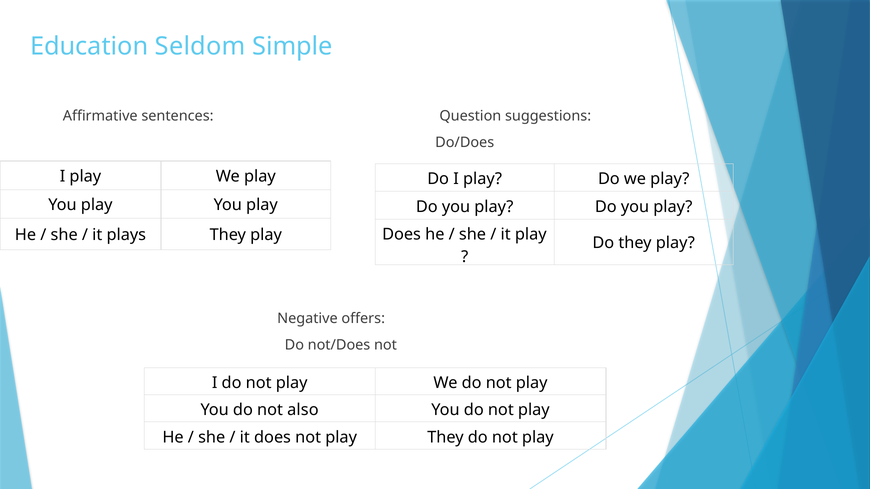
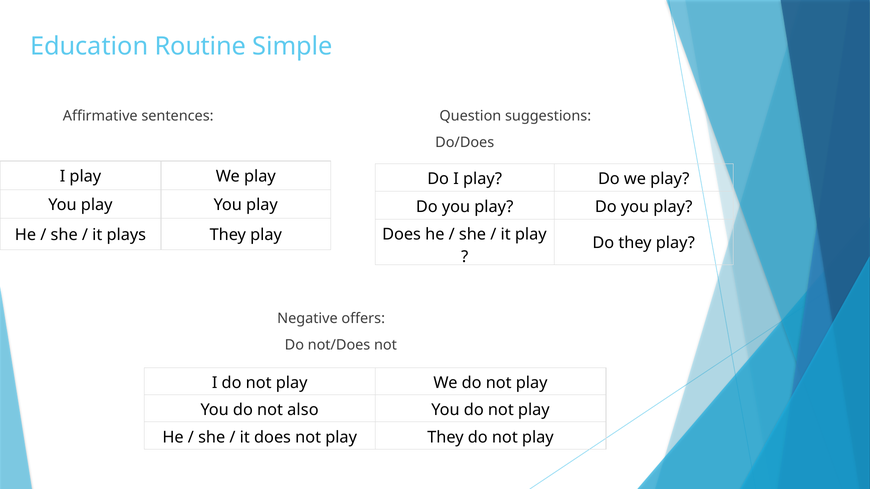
Seldom: Seldom -> Routine (200, 46)
